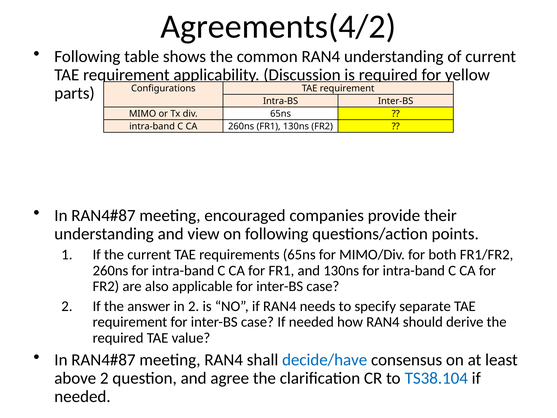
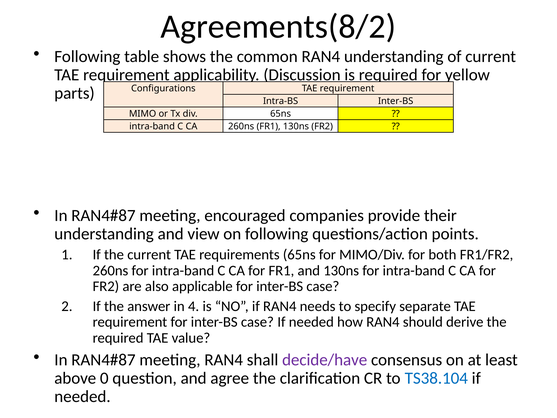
Agreements(4/2: Agreements(4/2 -> Agreements(8/2 (278, 27)
in 2: 2 -> 4 (194, 306)
decide/have colour: blue -> purple (325, 360)
above 2: 2 -> 0 (104, 378)
